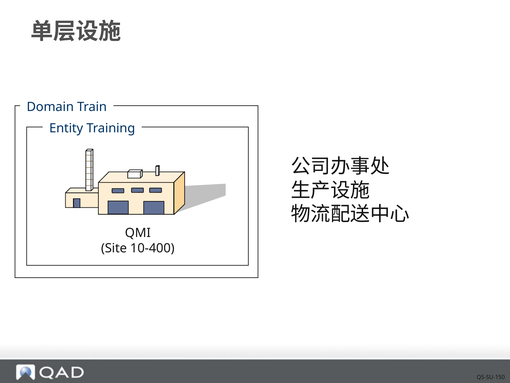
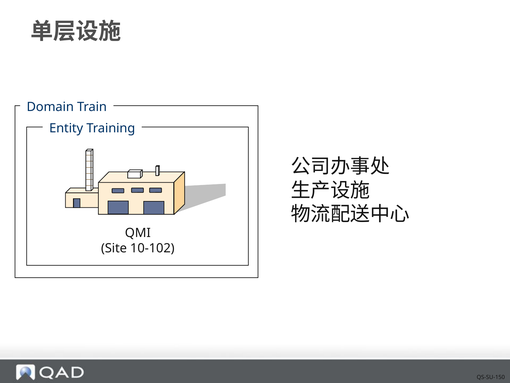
10-400: 10-400 -> 10-102 (152, 248)
